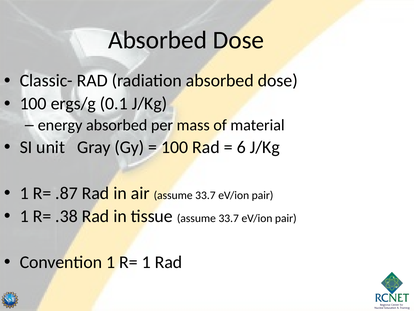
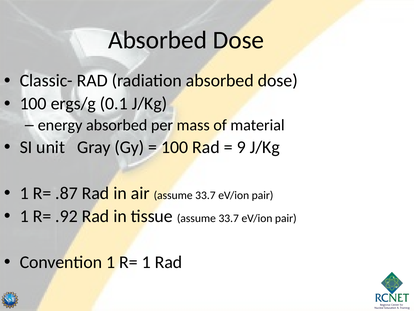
6: 6 -> 9 (241, 147)
.38: .38 -> .92 (67, 216)
